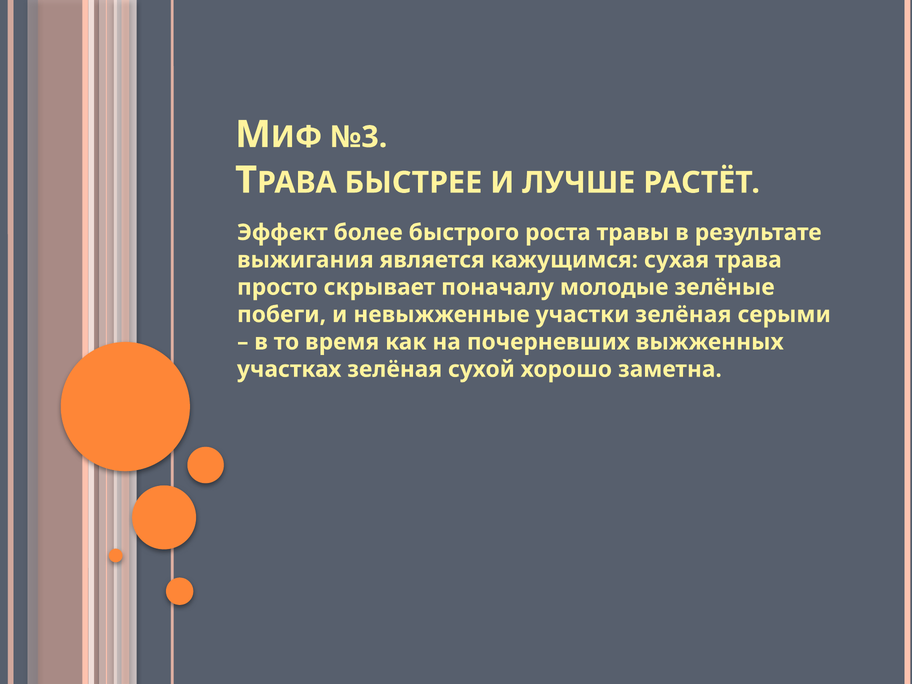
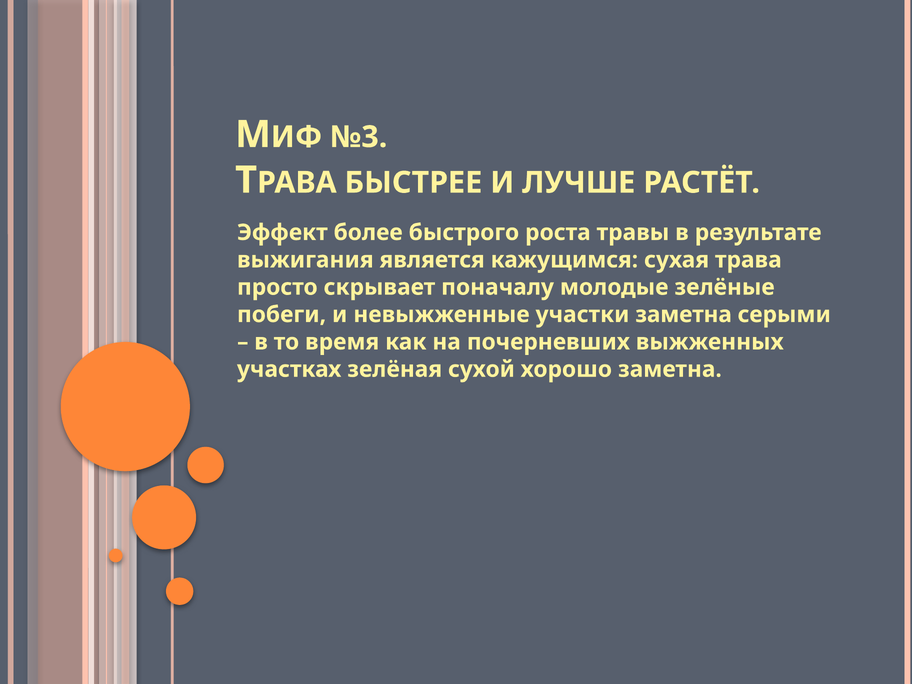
участки зелёная: зелёная -> заметна (684, 315)
